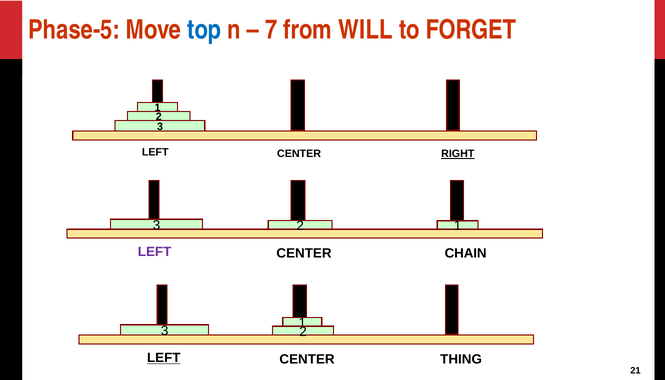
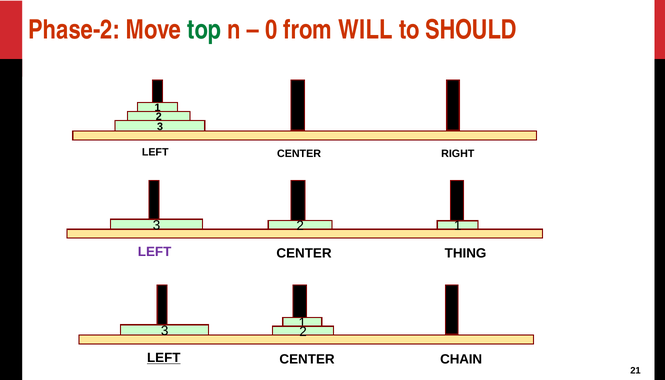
Phase-5: Phase-5 -> Phase-2 (74, 30)
top colour: blue -> green (204, 30)
7: 7 -> 0 (271, 30)
FORGET: FORGET -> SHOULD (471, 30)
RIGHT underline: present -> none (458, 154)
CHAIN: CHAIN -> THING (466, 253)
THING: THING -> CHAIN (461, 359)
